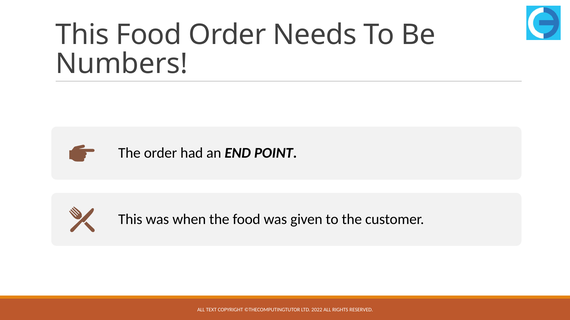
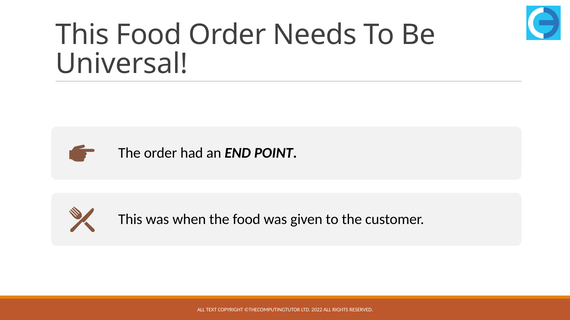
Numbers: Numbers -> Universal (122, 64)
